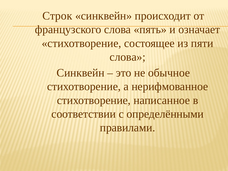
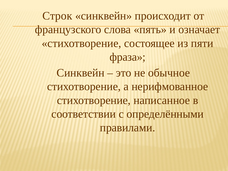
слова: слова -> фраза (128, 57)
